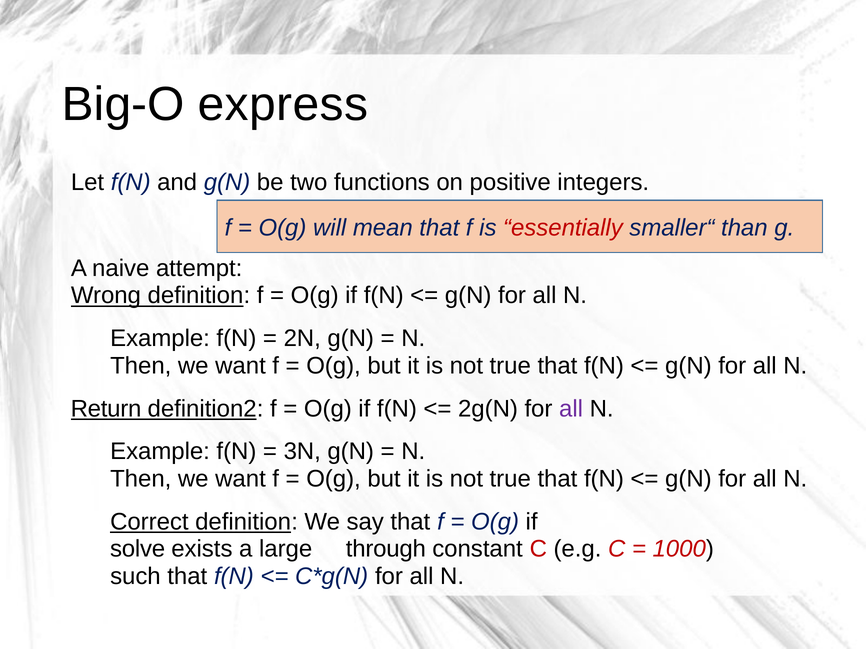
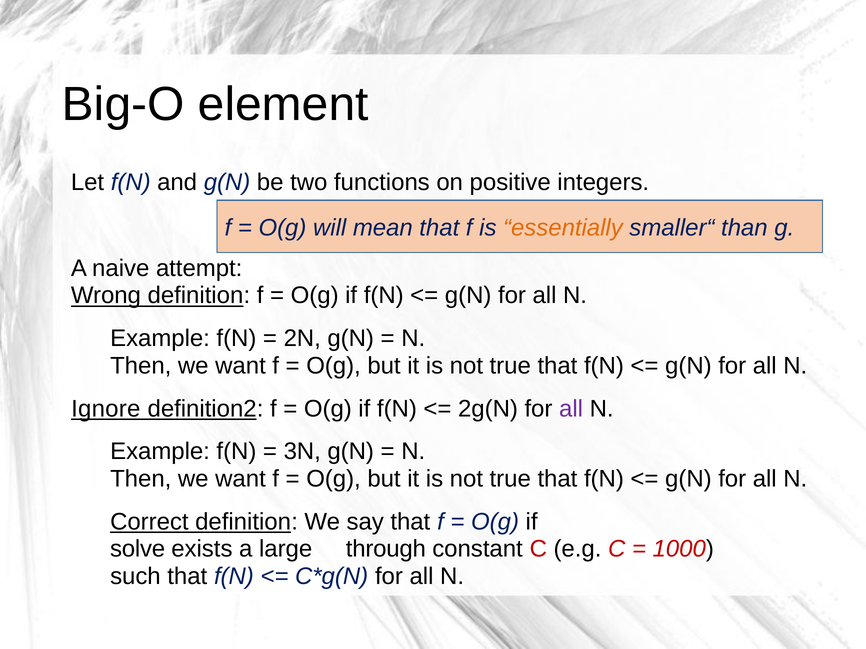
express: express -> element (283, 105)
essentially colour: red -> orange (563, 228)
Return: Return -> Ignore (106, 409)
